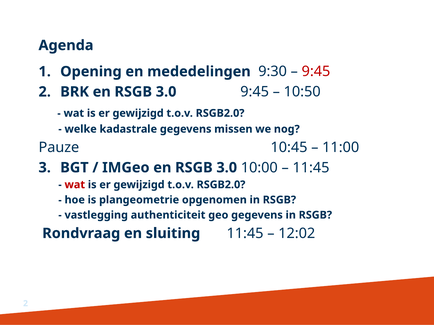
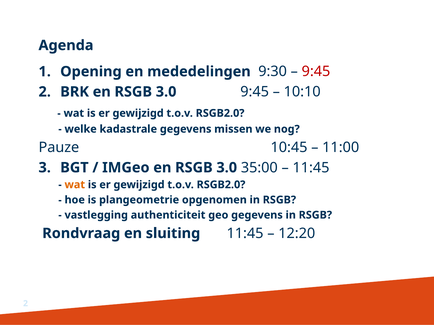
10:50: 10:50 -> 10:10 (302, 92)
10:00: 10:00 -> 35:00 (259, 168)
wat colour: red -> orange (75, 185)
12:02: 12:02 -> 12:20 (297, 234)
